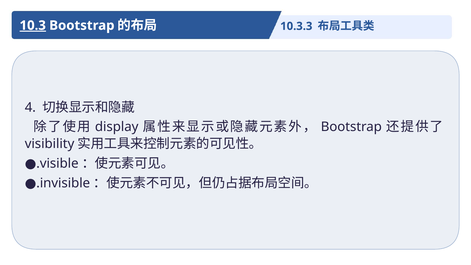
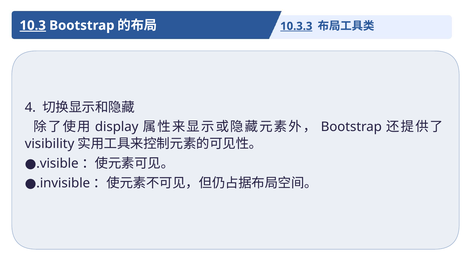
10.3.3 underline: none -> present (296, 26)
